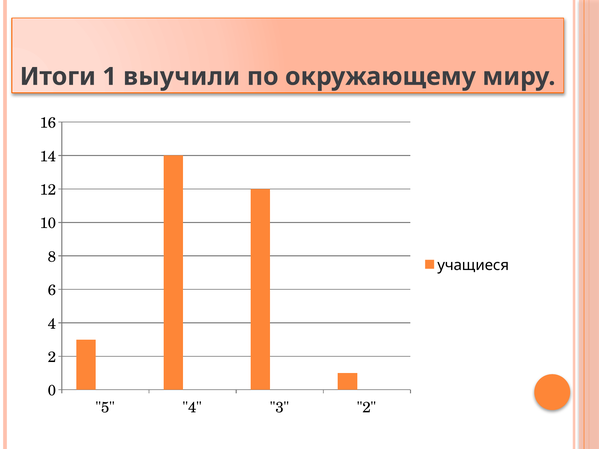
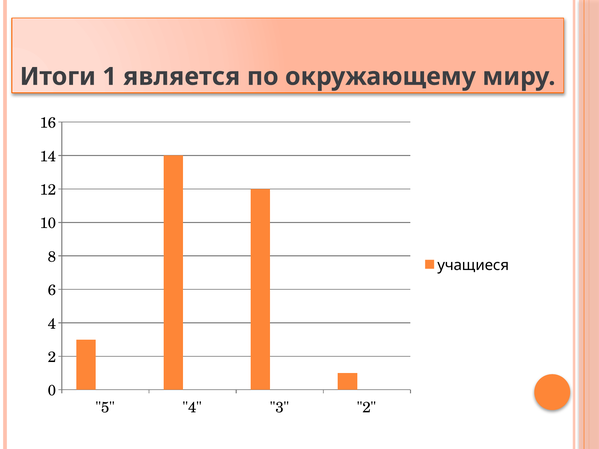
выучили: выучили -> является (182, 77)
